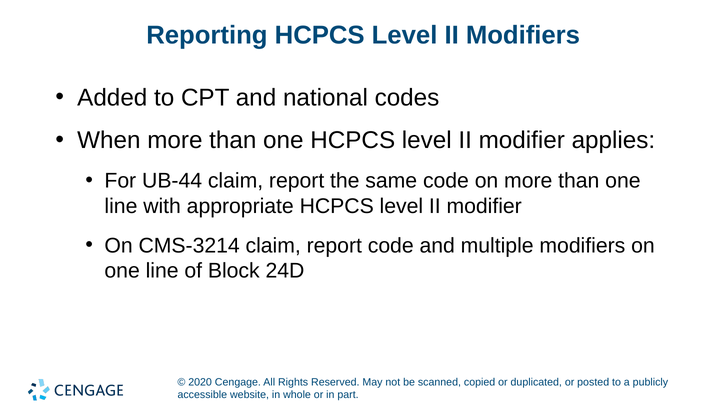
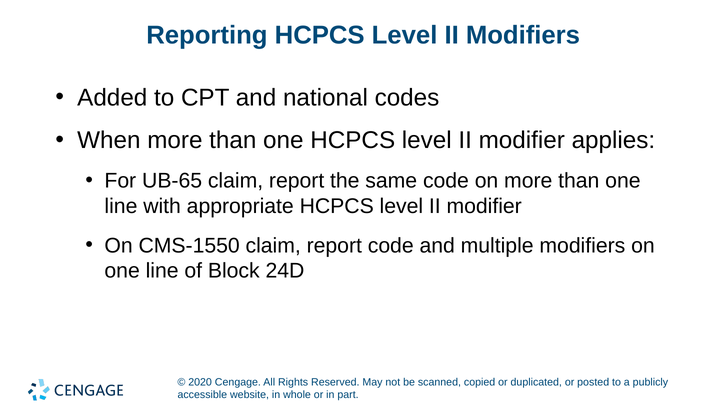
UB-44: UB-44 -> UB-65 (172, 181)
CMS-3214: CMS-3214 -> CMS-1550 (189, 245)
